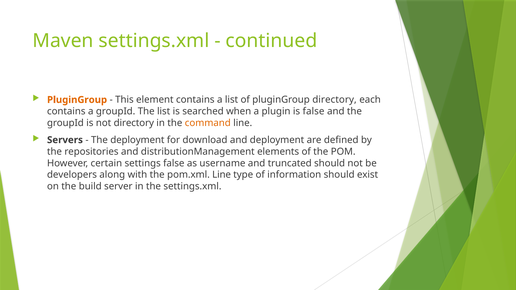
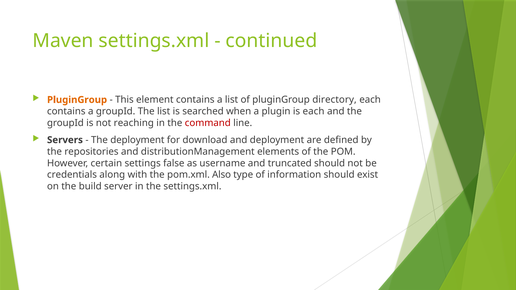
is false: false -> each (314, 111)
not directory: directory -> reaching (134, 123)
command colour: orange -> red (208, 123)
developers: developers -> credentials (72, 175)
pom.xml Line: Line -> Also (222, 175)
